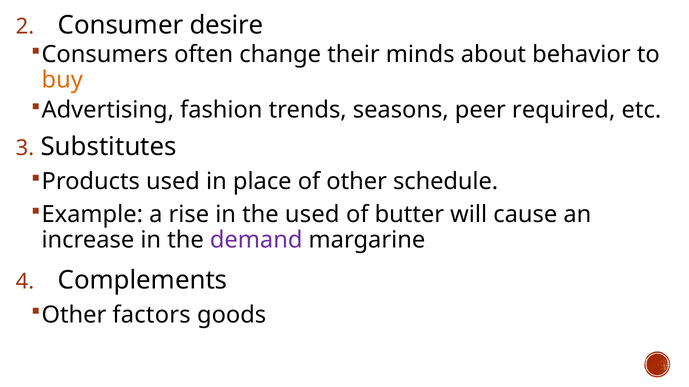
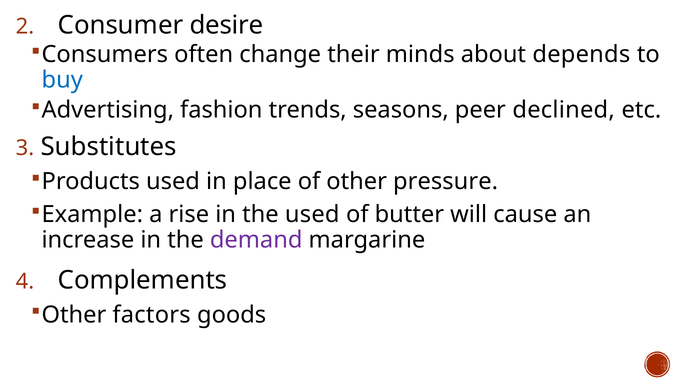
behavior: behavior -> depends (581, 55)
buy colour: orange -> blue (62, 80)
required: required -> declined (564, 110)
schedule: schedule -> pressure (446, 182)
